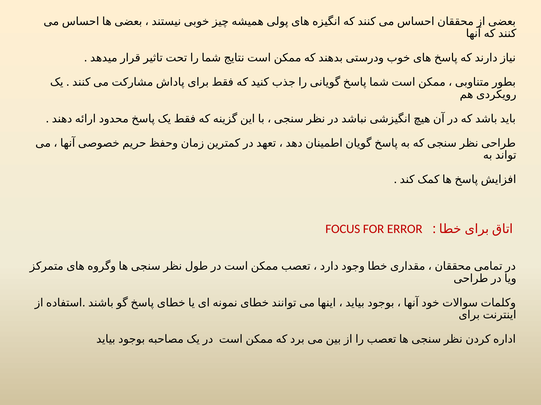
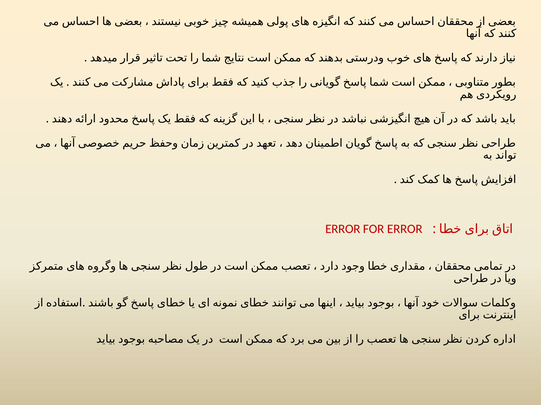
FOCUS: FOCUS -> ERROR (343, 230)
